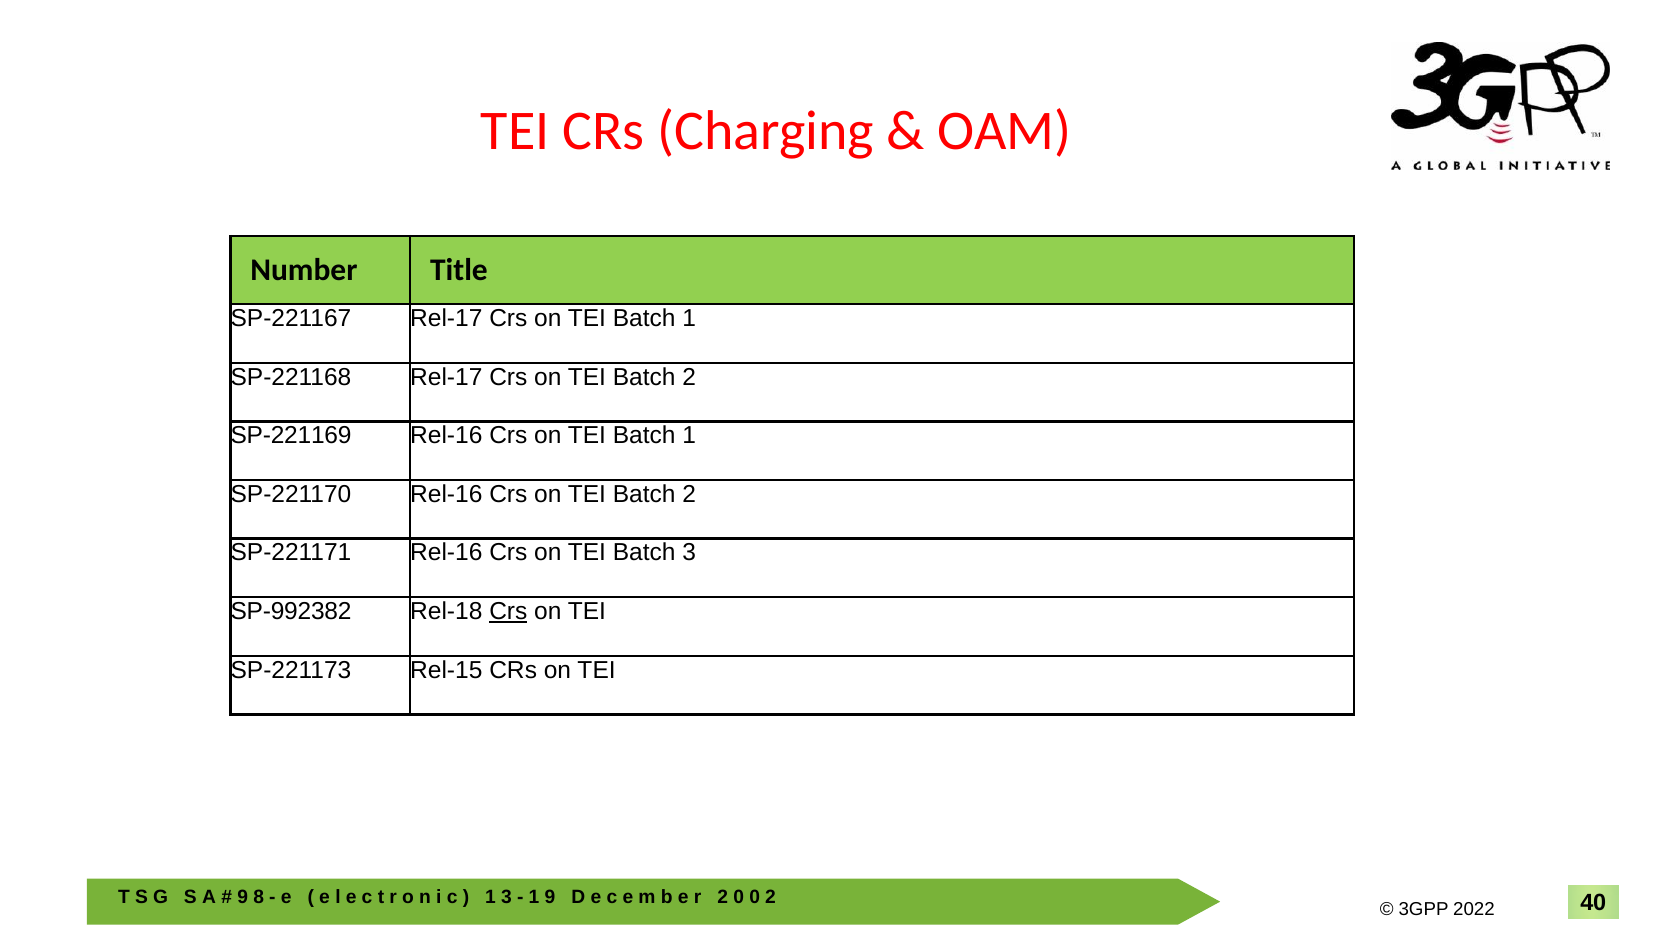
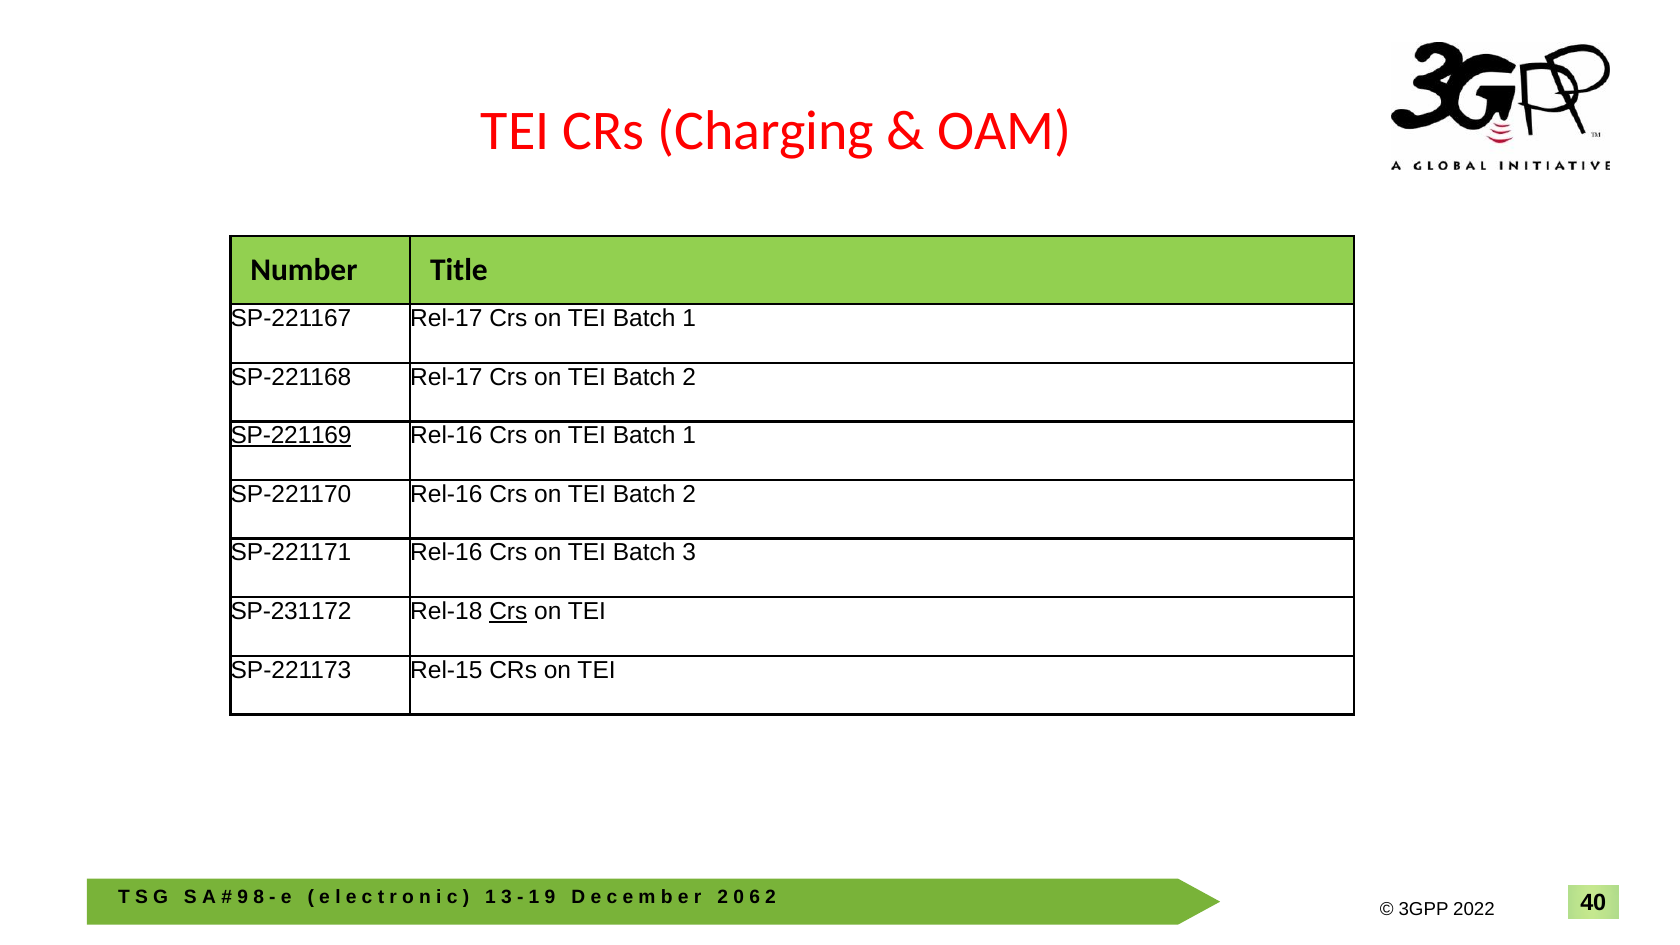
SP-221169 underline: none -> present (291, 436)
SP-992382: SP-992382 -> SP-231172 (291, 611)
0: 0 -> 6 (755, 898)
